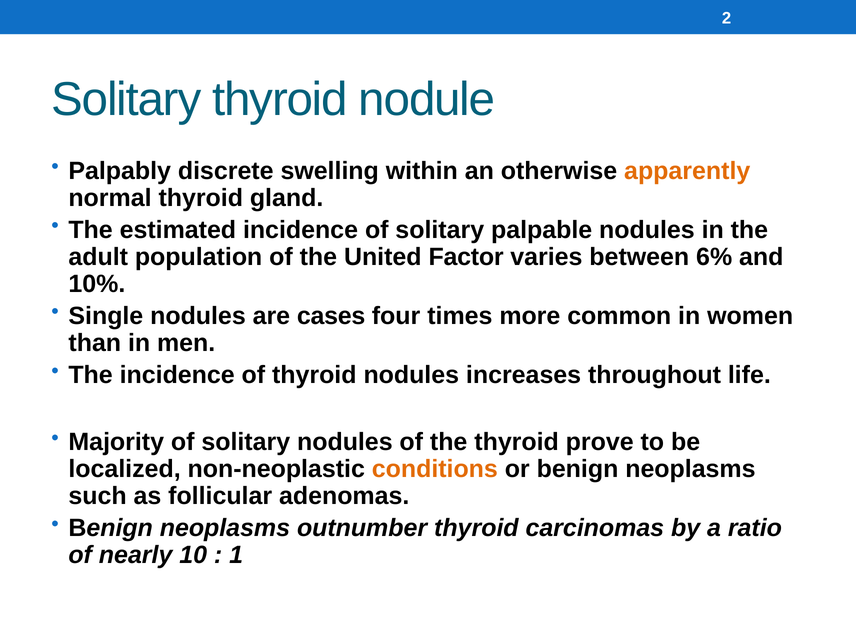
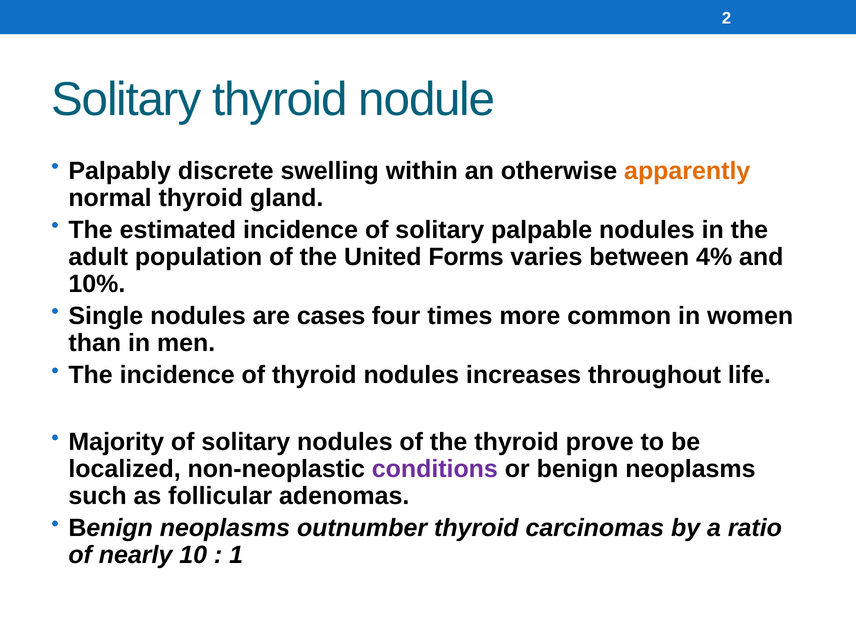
Factor: Factor -> Forms (466, 257)
6%: 6% -> 4% (714, 257)
conditions colour: orange -> purple (435, 469)
